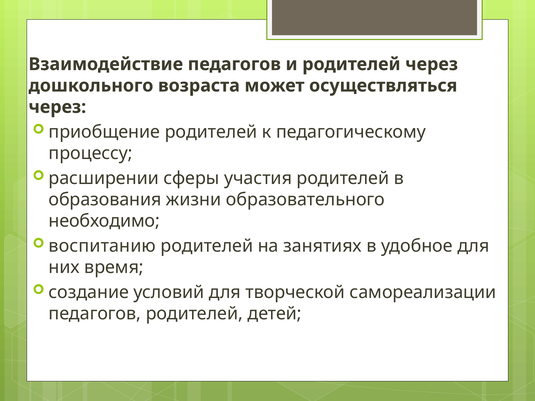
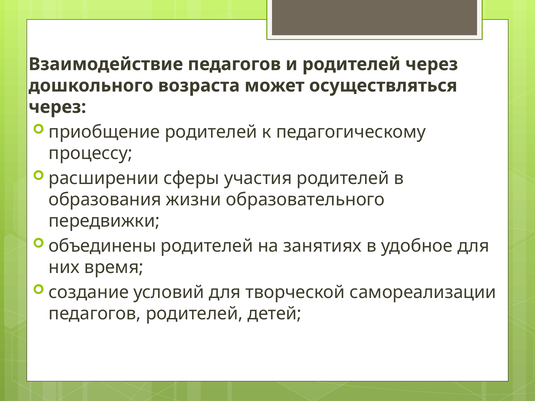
необходимо: необходимо -> передвижки (104, 221)
воспитанию: воспитанию -> объединены (102, 246)
